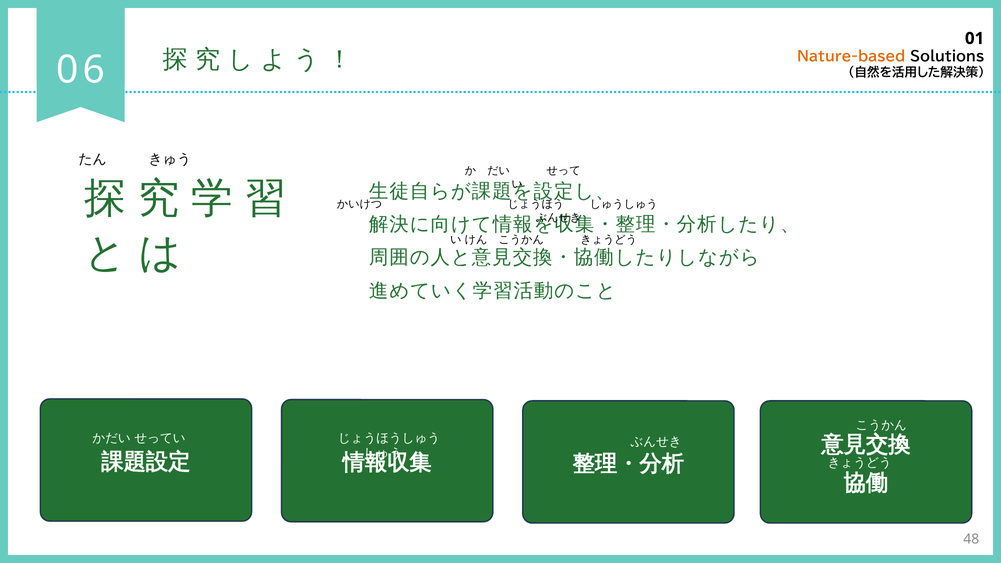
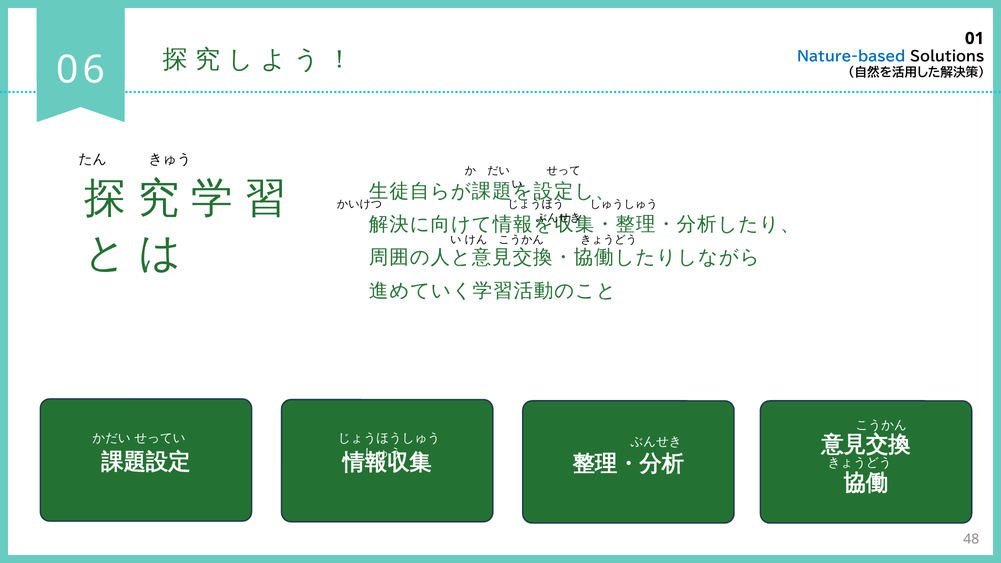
Nature-based colour: orange -> blue (851, 57)
